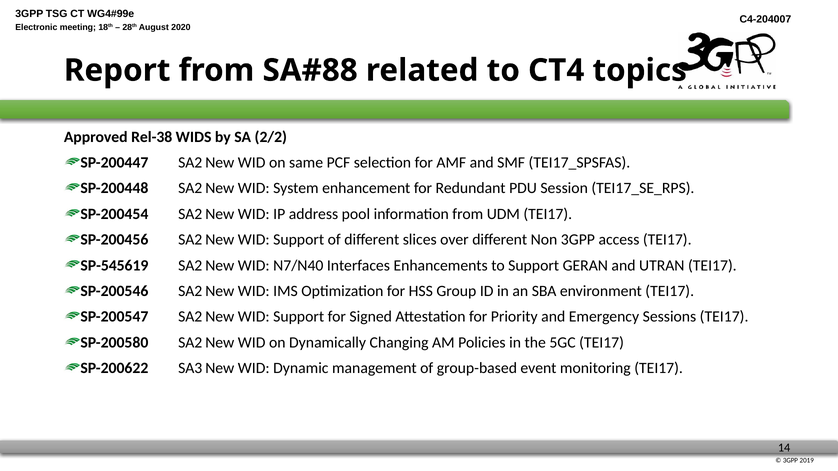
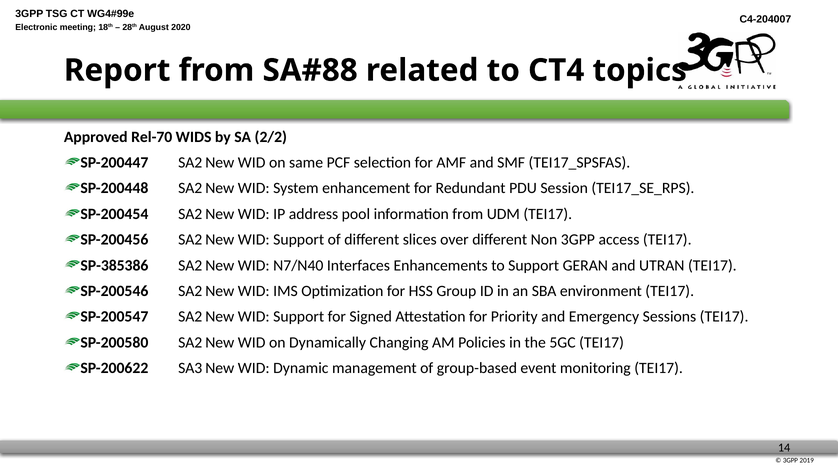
Rel-38: Rel-38 -> Rel-70 (152, 137)
SP-545619: SP-545619 -> SP-385386 (114, 266)
